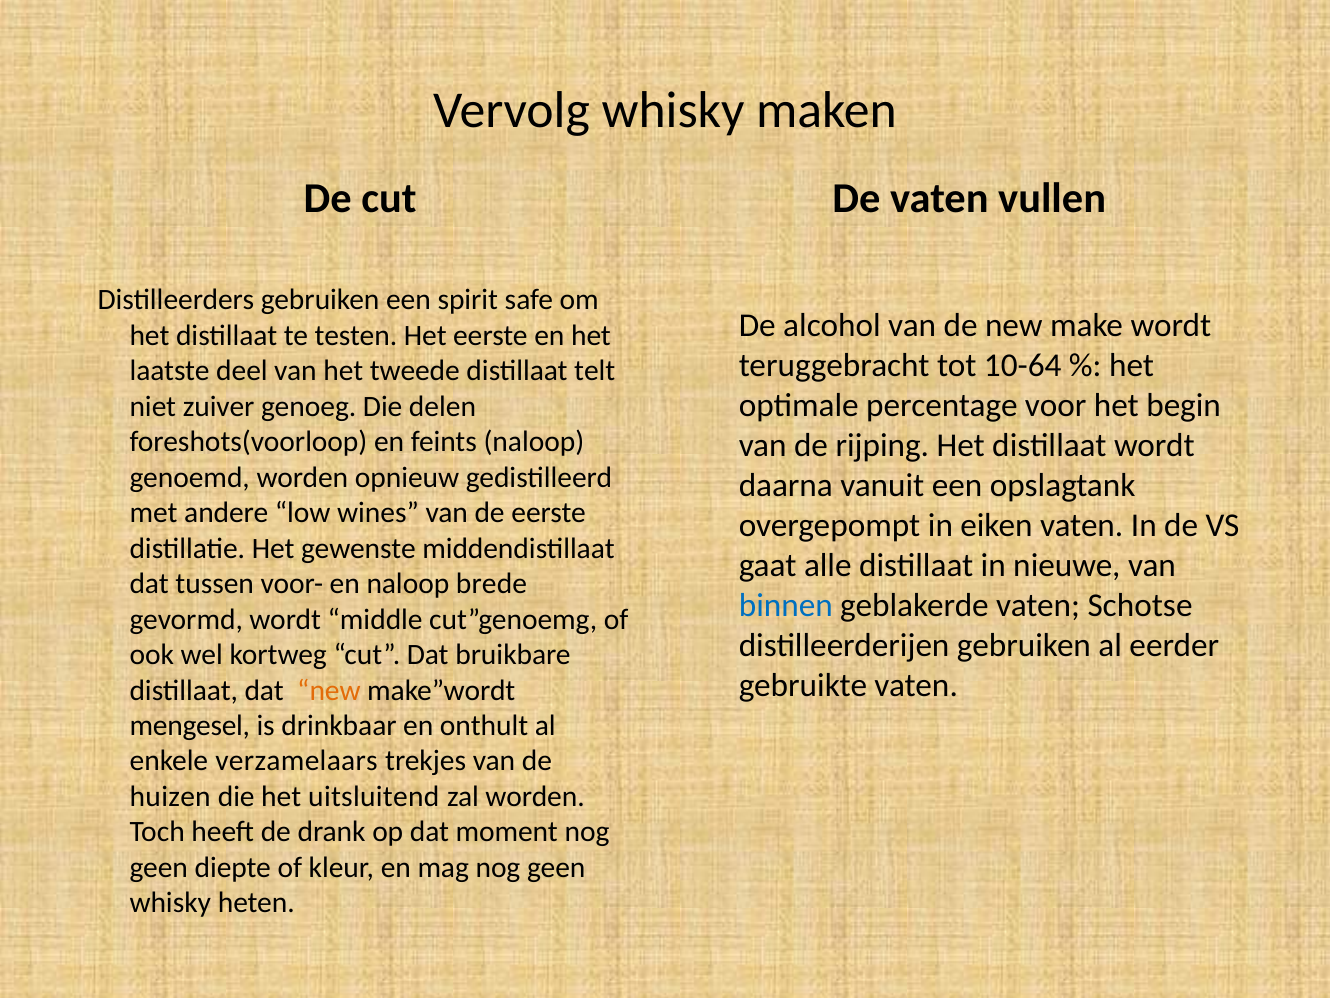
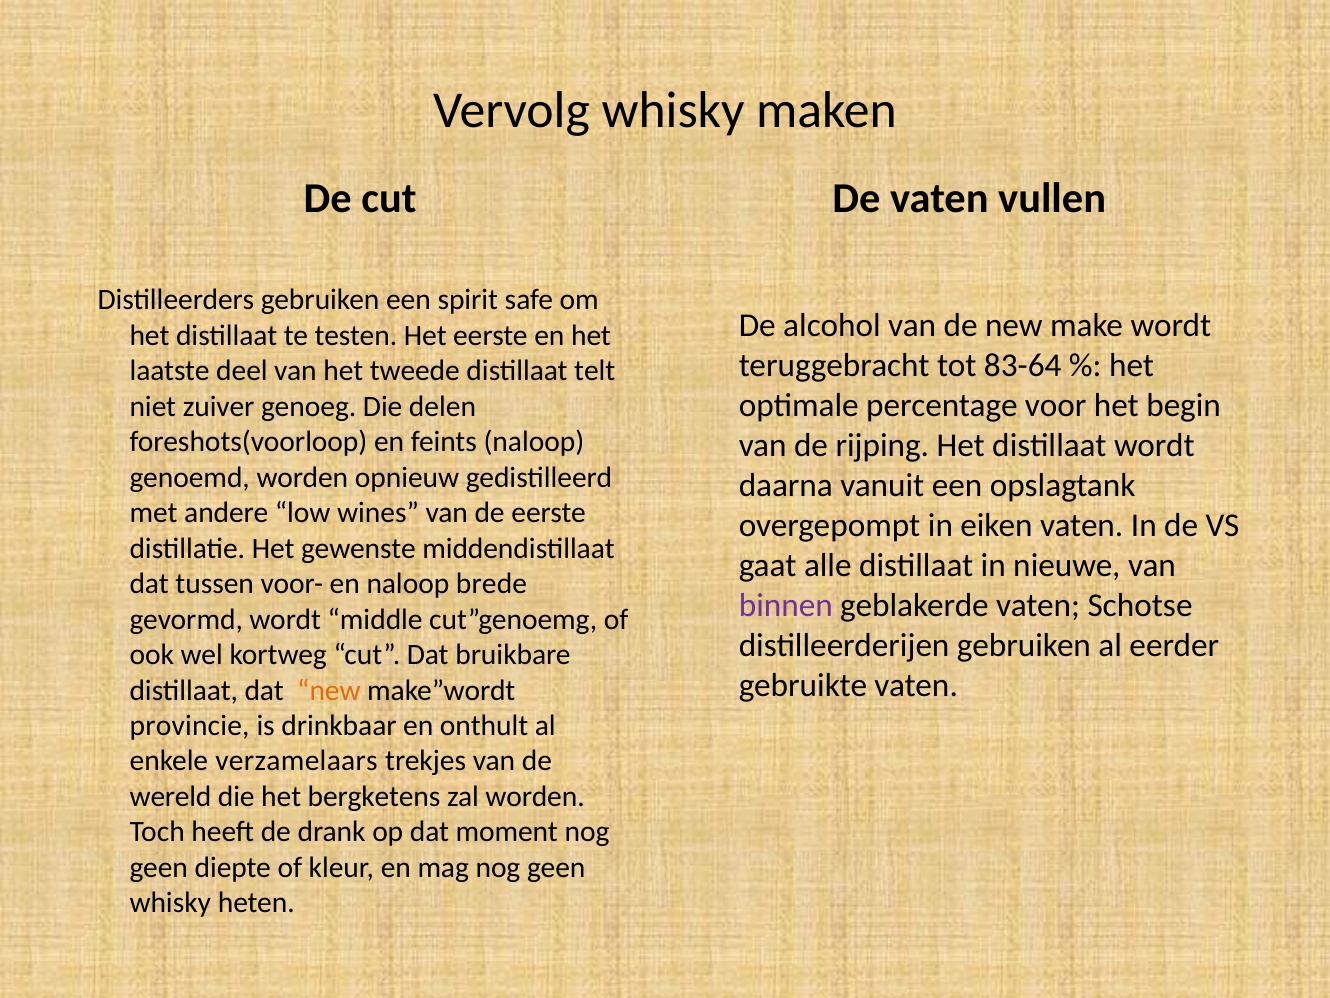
10-64: 10-64 -> 83-64 (1023, 366)
binnen colour: blue -> purple (786, 605)
mengesel: mengesel -> provincie (190, 725)
huizen: huizen -> wereld (171, 796)
uitsluitend: uitsluitend -> bergketens (374, 796)
